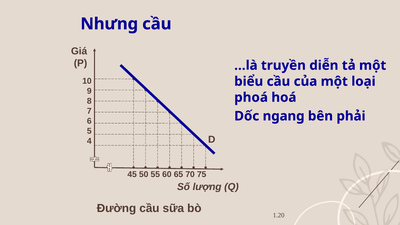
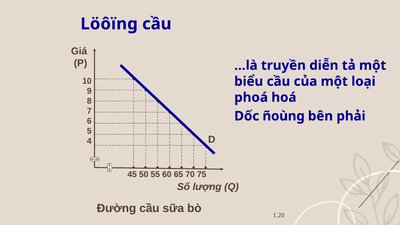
Nhưng: Nhưng -> Löôïng (109, 24)
ngang: ngang -> ñoùng (284, 116)
